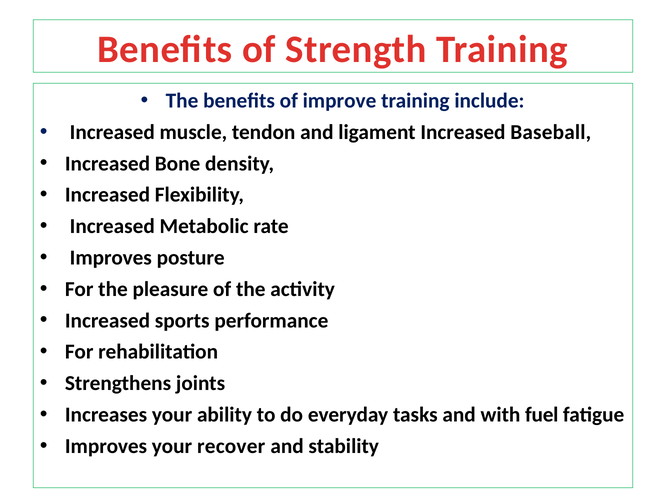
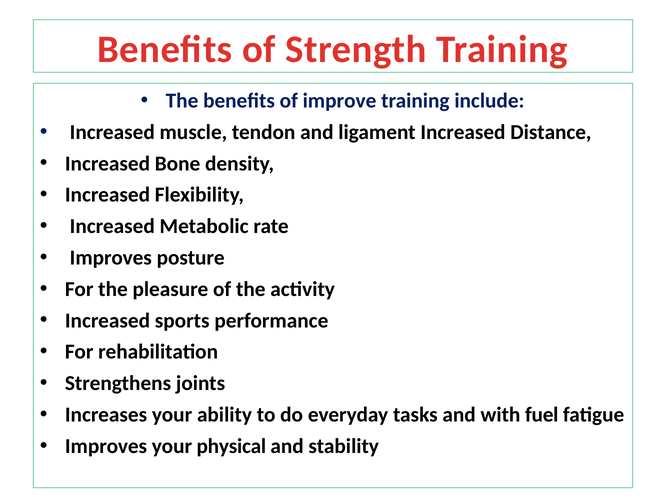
Baseball: Baseball -> Distance (551, 132)
recover: recover -> physical (231, 447)
